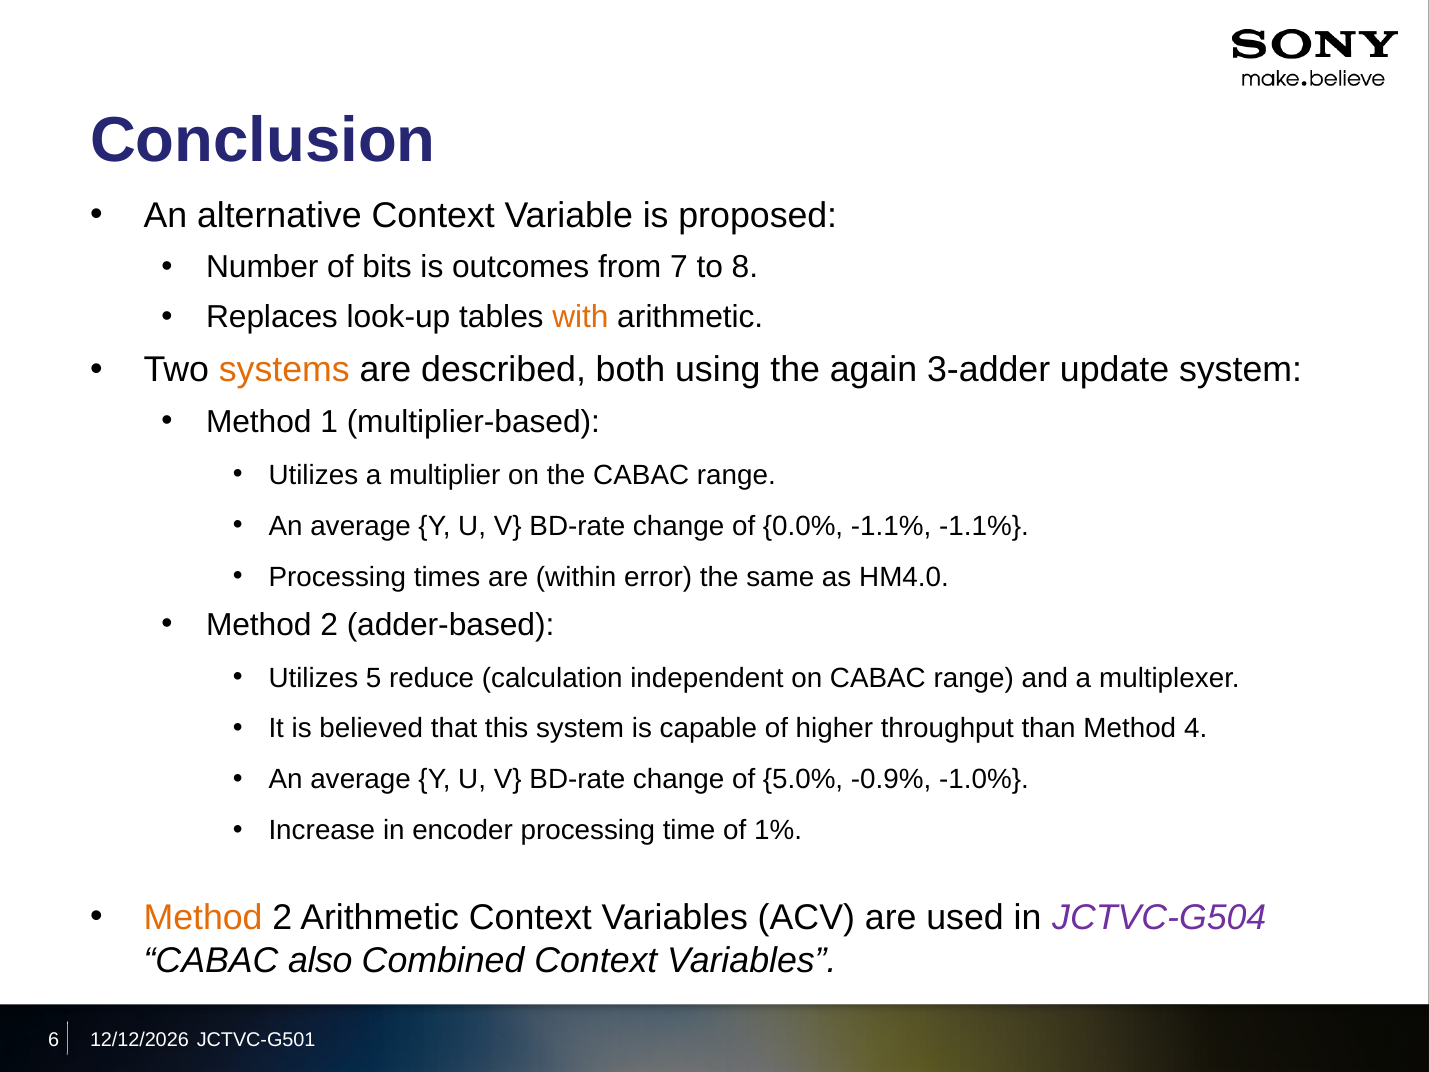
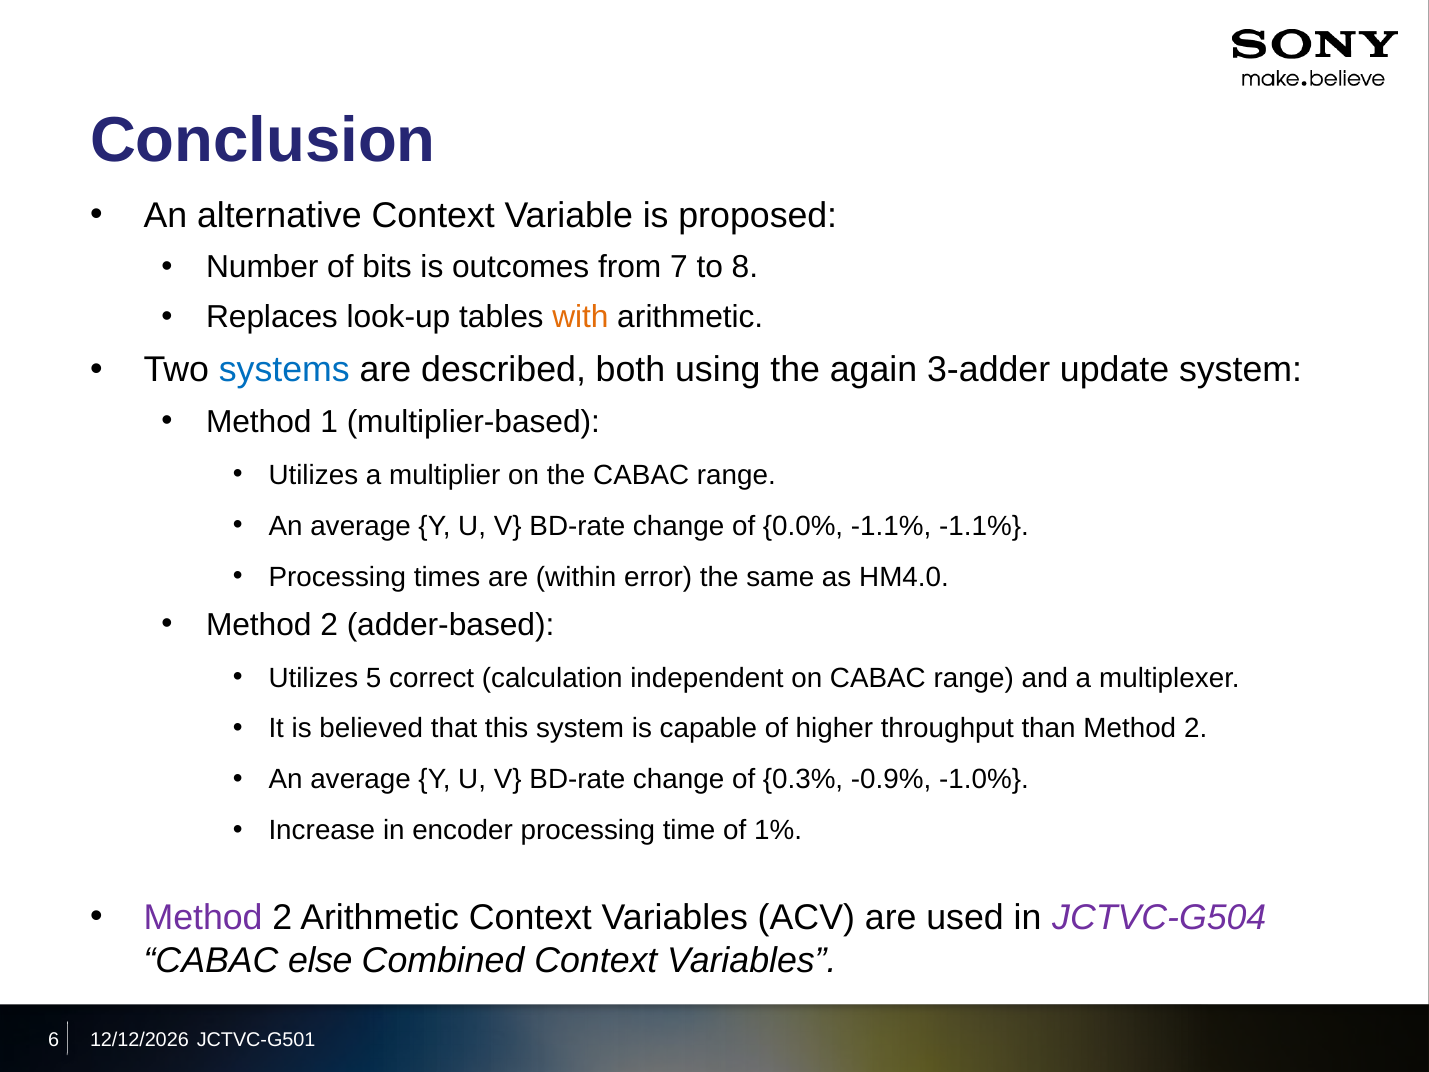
systems colour: orange -> blue (284, 370)
reduce: reduce -> correct (432, 678)
than Method 4: 4 -> 2 (1196, 729)
5.0%: 5.0% -> 0.3% (803, 779)
Method colour: orange -> purple (203, 918)
also: also -> else (320, 961)
